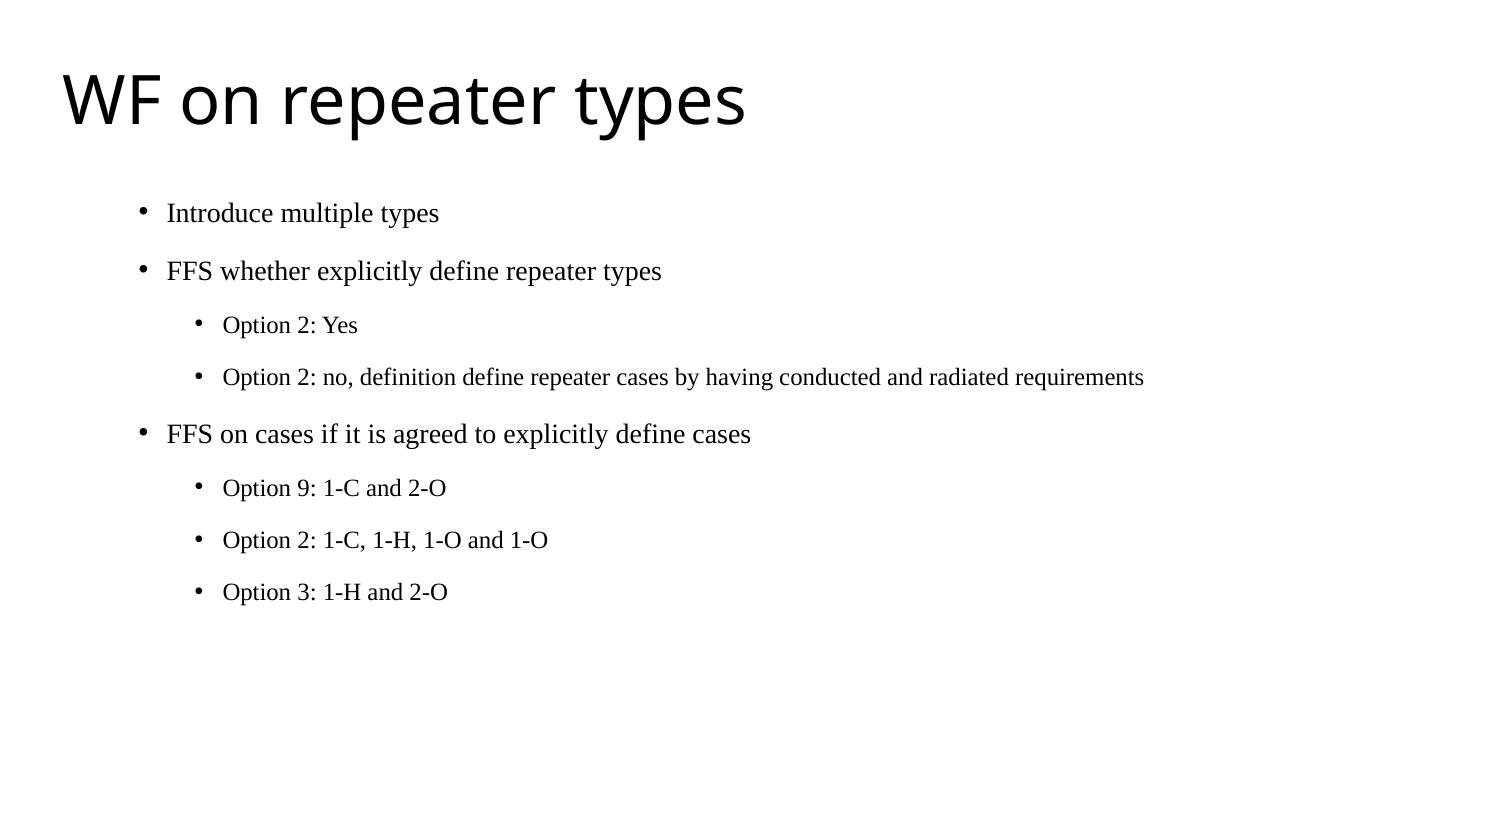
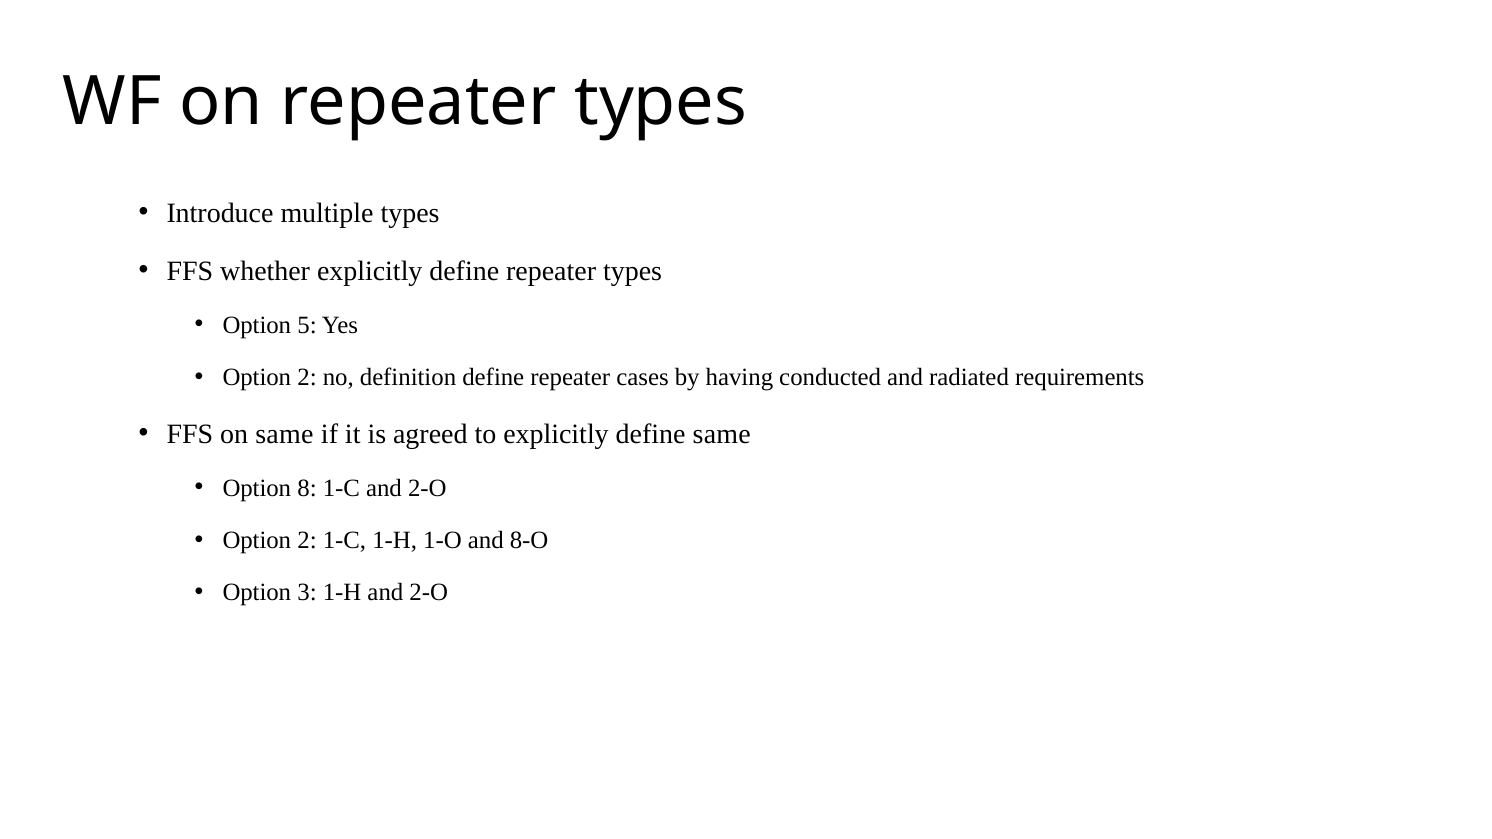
2: 2 -> 5 (307, 325)
on cases: cases -> same (284, 434)
define cases: cases -> same (722, 434)
9: 9 -> 8 (307, 488)
and 1-O: 1-O -> 8-O (529, 541)
